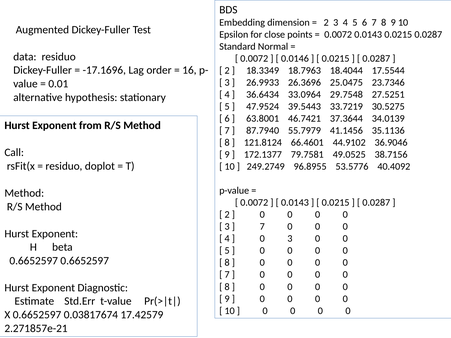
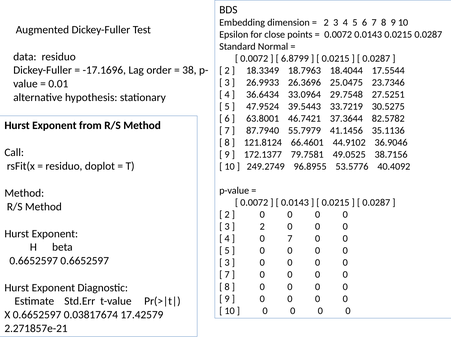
0.0146: 0.0146 -> 6.8799 (295, 59)
16: 16 -> 38 (189, 70)
34.0139: 34.0139 -> 82.5782 (388, 119)
7: 7 -> 2 (262, 227)
0 3: 3 -> 7 (290, 239)
8: 8 -> 3 (227, 263)
